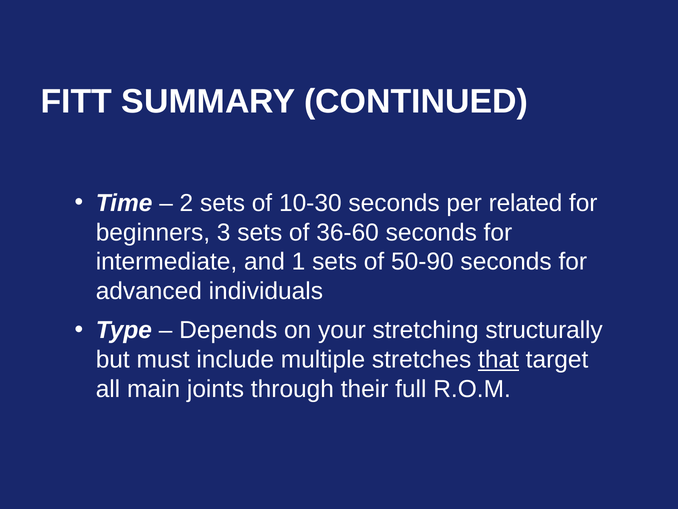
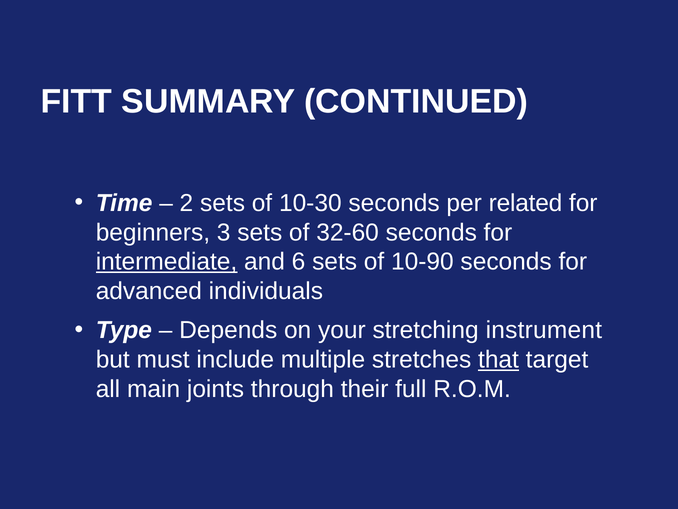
36-60: 36-60 -> 32-60 (348, 232)
intermediate underline: none -> present (167, 262)
1: 1 -> 6 (299, 262)
50-90: 50-90 -> 10-90 (422, 262)
structurally: structurally -> instrument (544, 330)
